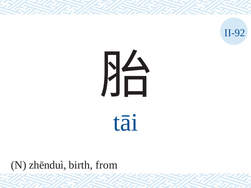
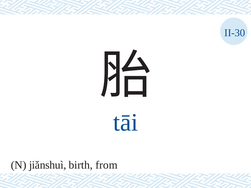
II-92: II-92 -> II-30 (235, 33)
zhēnduì: zhēnduì -> jiǎnshuì (48, 165)
